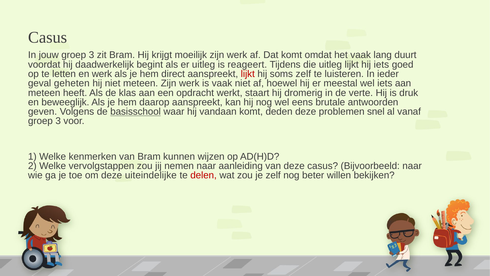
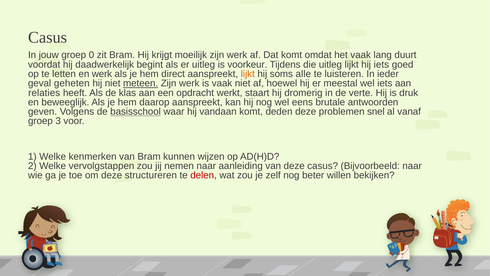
jouw groep 3: 3 -> 0 (91, 55)
reageert: reageert -> voorkeur (247, 64)
lijkt colour: red -> orange (248, 74)
soms zelf: zelf -> alle (303, 74)
meteen underline: none -> present (141, 83)
meteen: meteen -> relaties (44, 93)
uiteindelijke: uiteindelijke -> structureren (151, 175)
